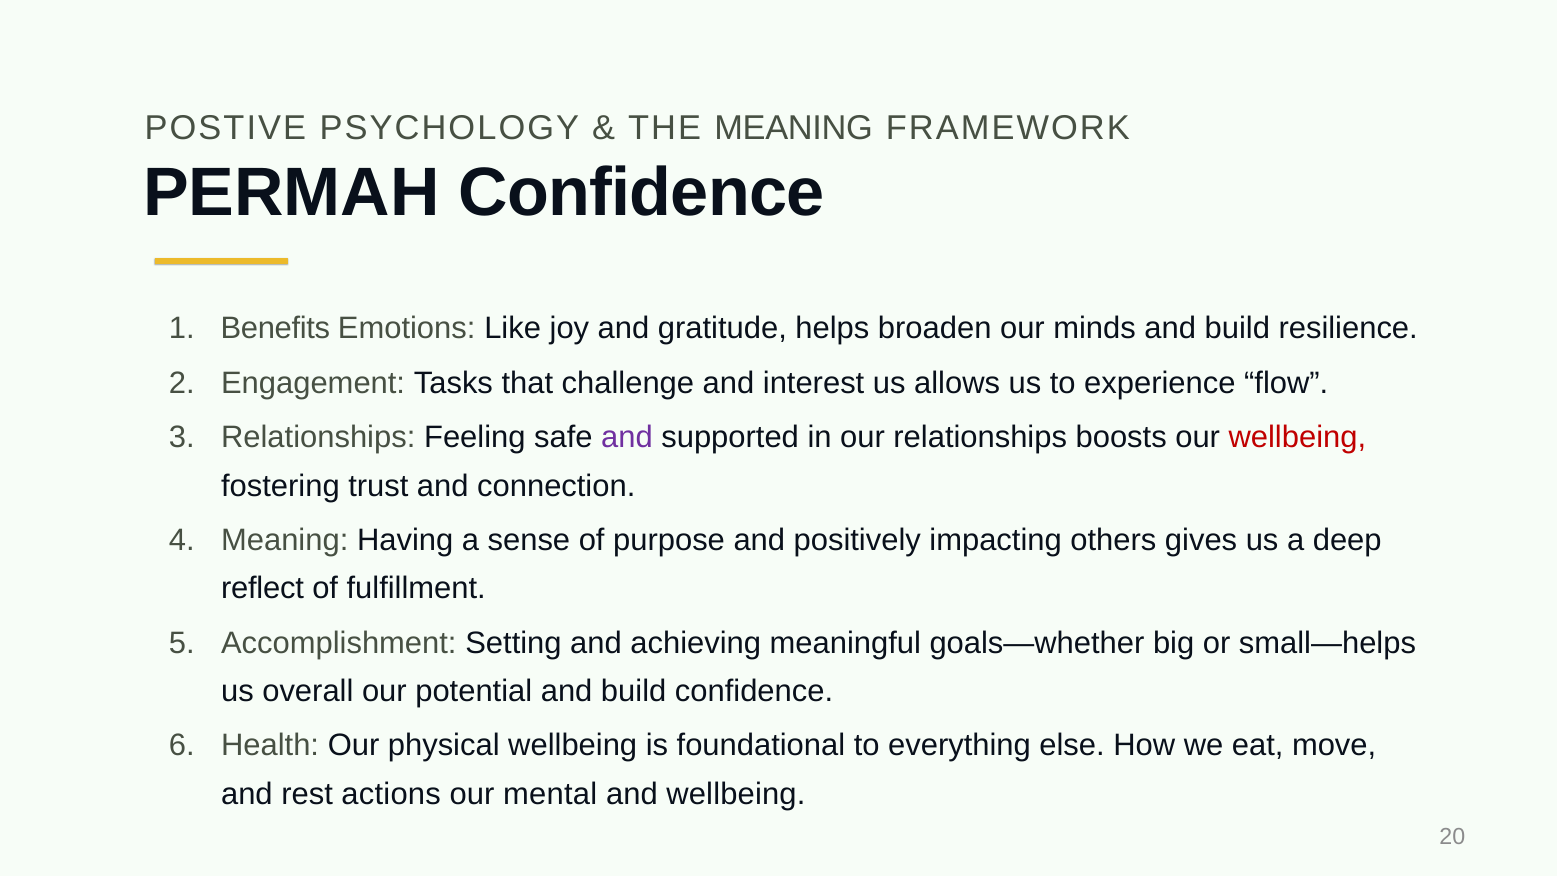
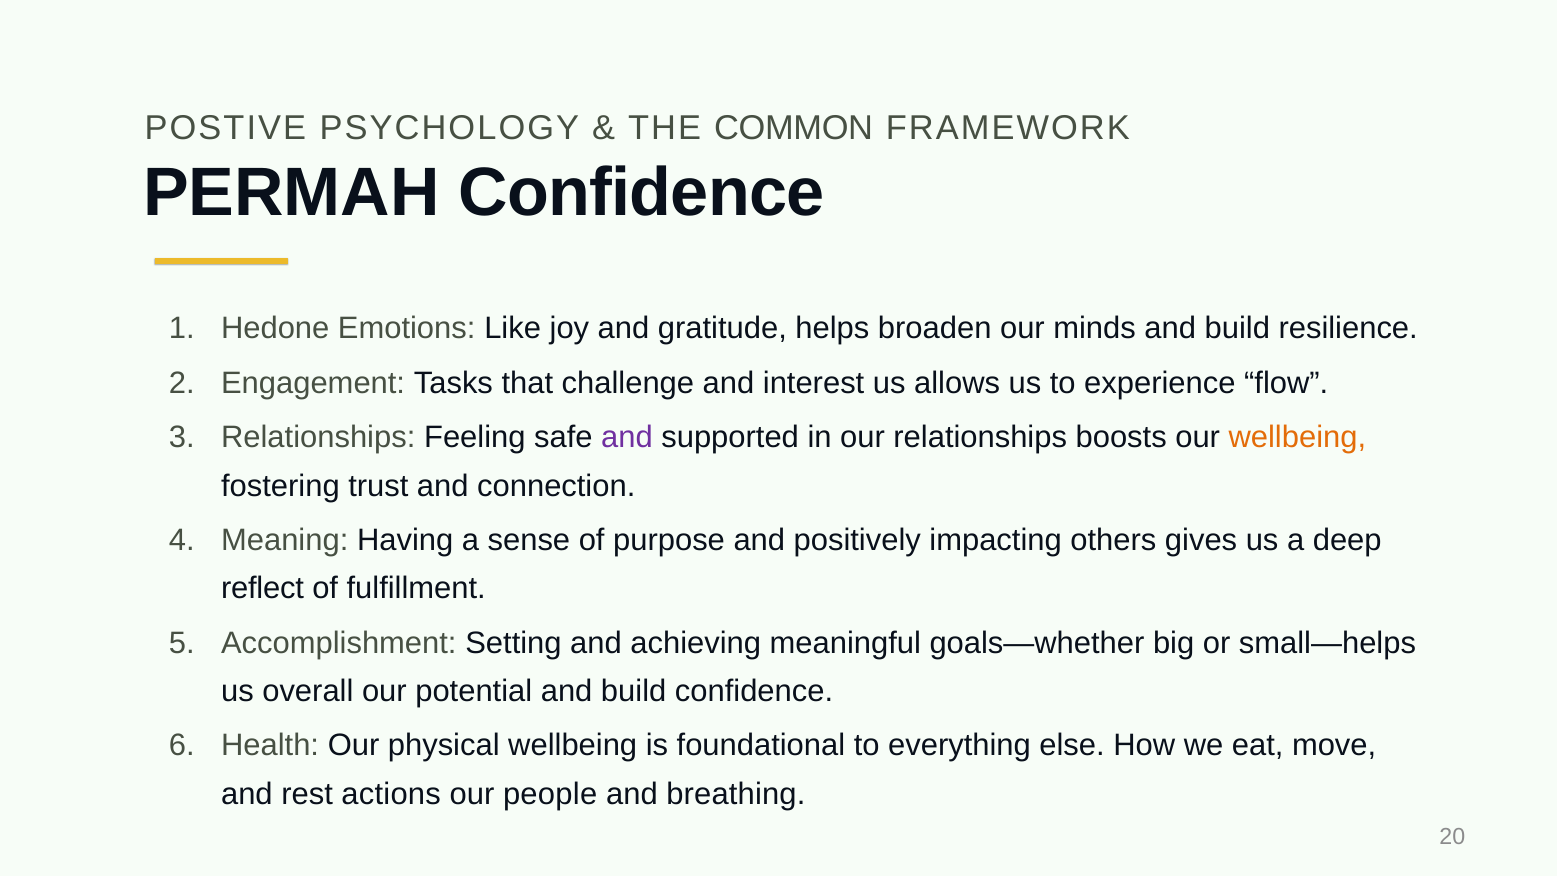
THE MEANING: MEANING -> COMMON (794, 128)
Benefits: Benefits -> Hedone (275, 329)
wellbeing colour: red -> orange (1297, 437)
mental: mental -> people (550, 794)
and wellbeing: wellbeing -> breathing (736, 794)
